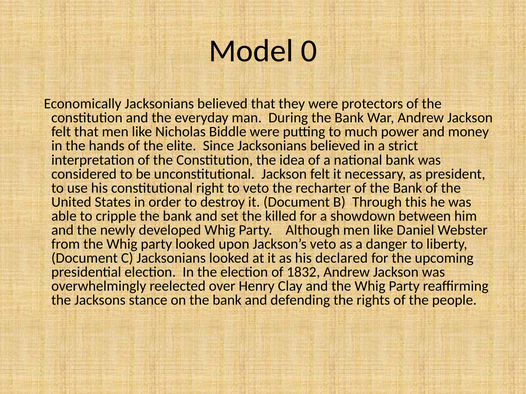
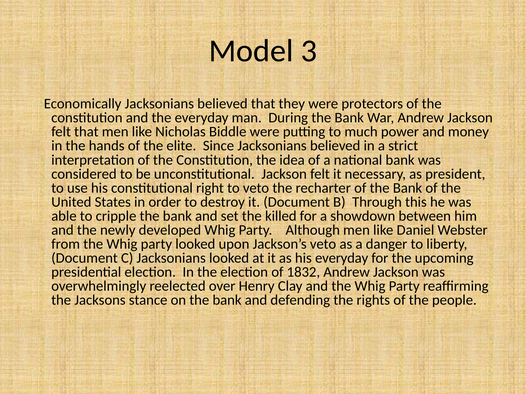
0: 0 -> 3 (309, 51)
his declared: declared -> everyday (342, 258)
